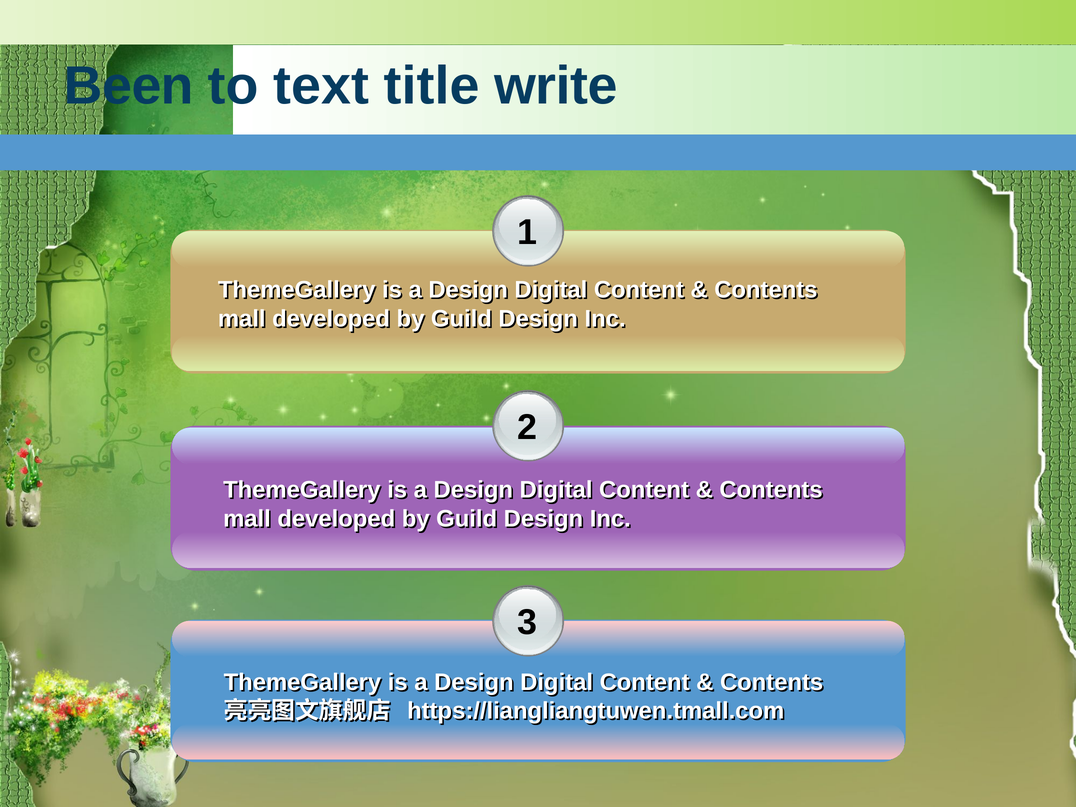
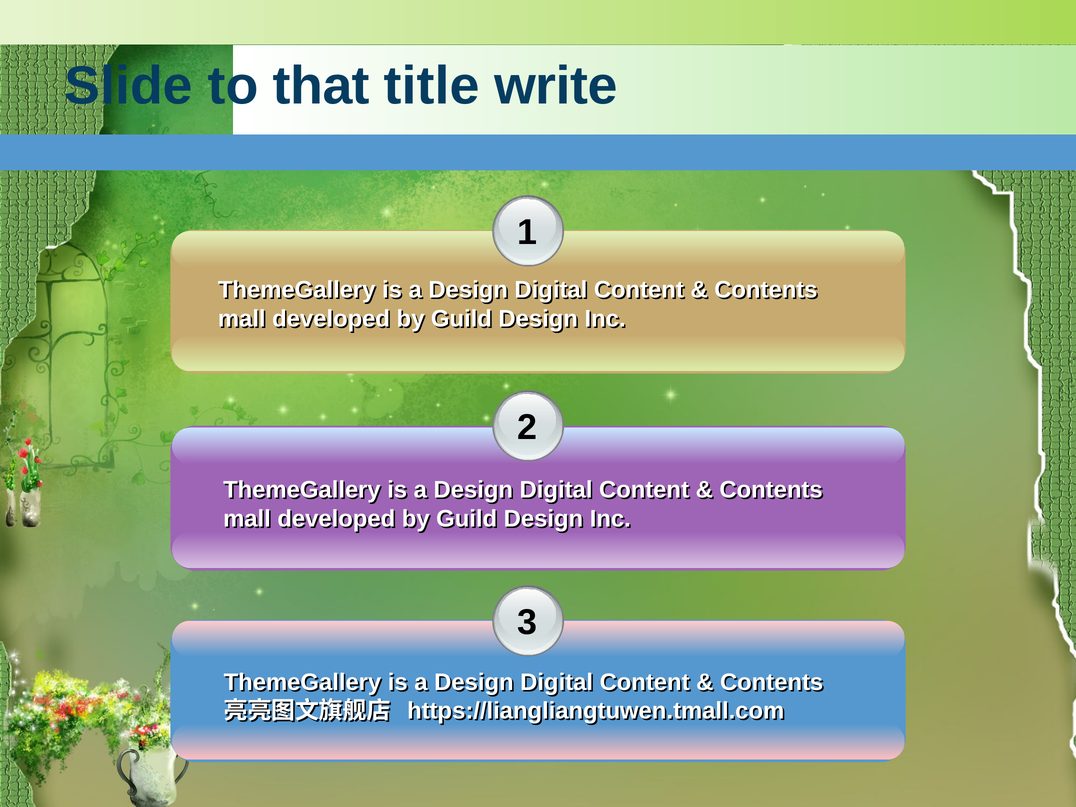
Been: Been -> Slide (129, 86)
text: text -> that (321, 86)
